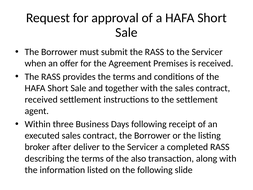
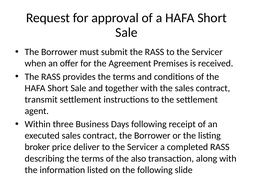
received: received -> transmit (41, 99)
after: after -> price (62, 147)
